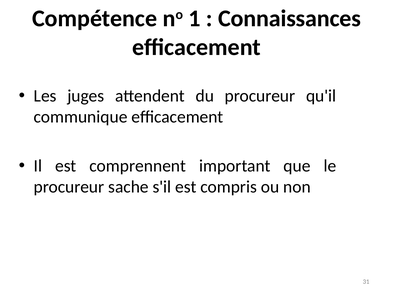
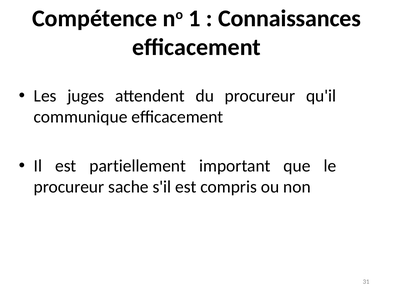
comprennent: comprennent -> partiellement (138, 166)
